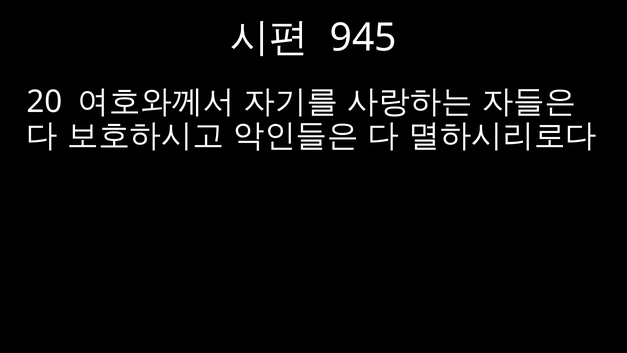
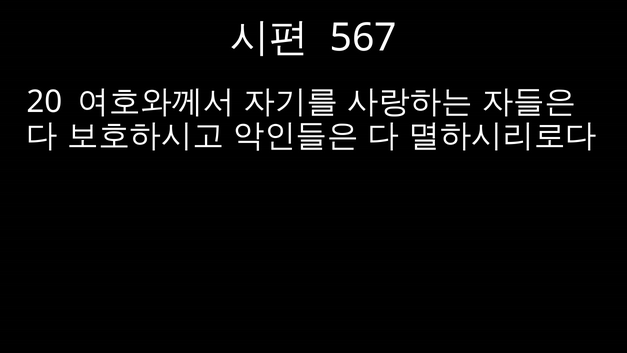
945: 945 -> 567 (363, 38)
